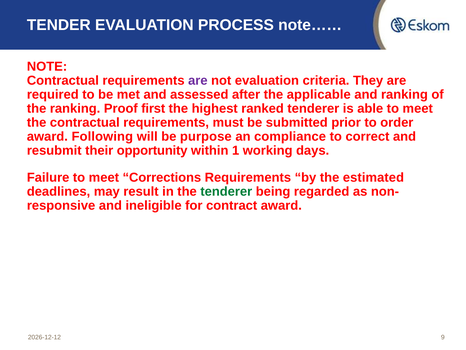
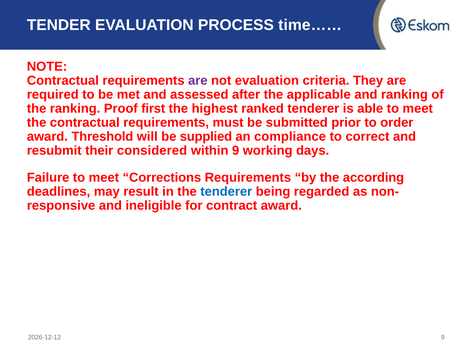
note……: note…… -> time…… (310, 25)
Following: Following -> Threshold (102, 136)
purpose: purpose -> supplied (206, 136)
opportunity: opportunity -> considered (152, 150)
within 1: 1 -> 9 (236, 150)
estimated: estimated -> according (374, 177)
tenderer colour: green -> blue (226, 191)
